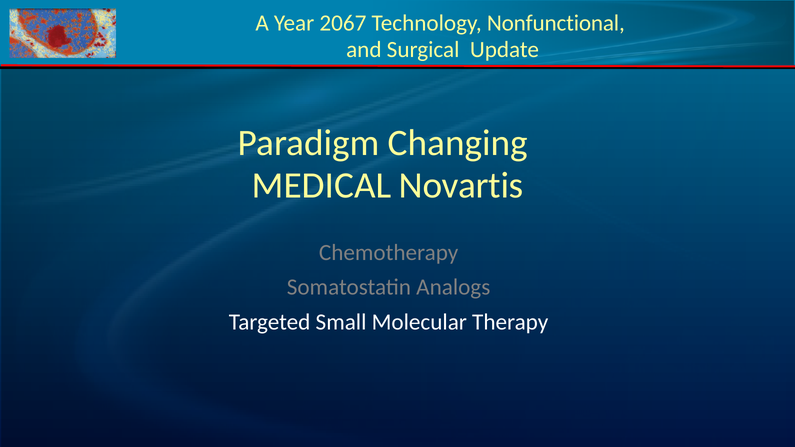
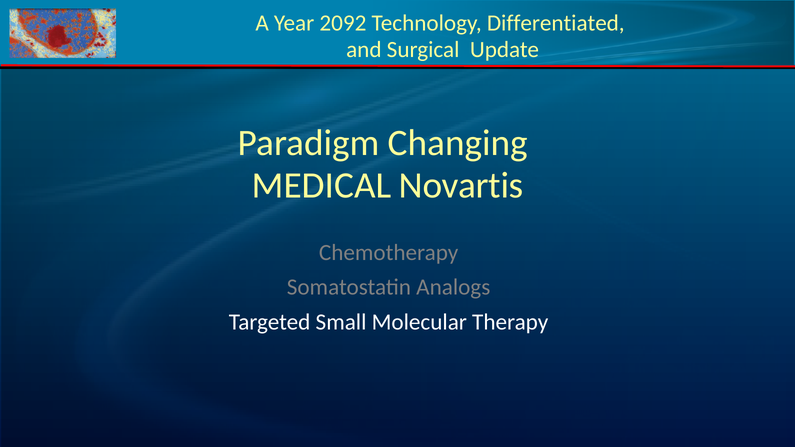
2067: 2067 -> 2092 (343, 23)
Nonfunctional: Nonfunctional -> Differentiated (556, 23)
